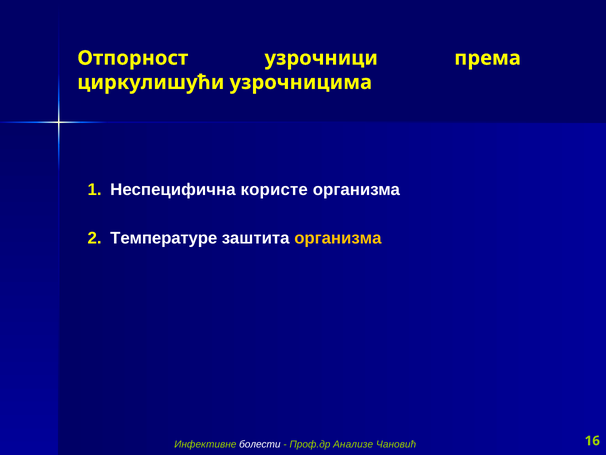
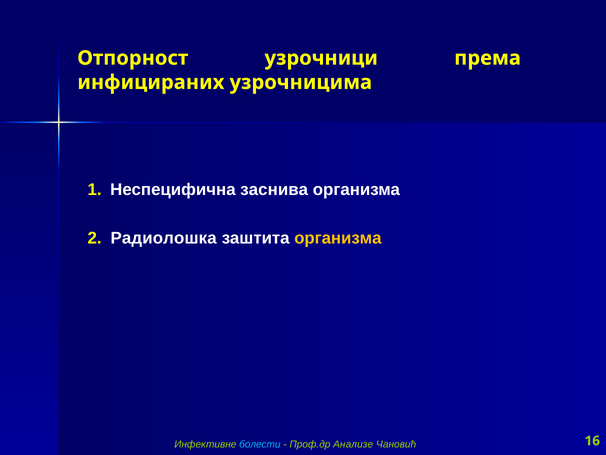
циркулишући: циркулишући -> инфицираних (151, 82)
користе: користе -> заснива (274, 190)
Температуре: Температуре -> Радиолошка (164, 238)
болести colour: white -> light blue (260, 444)
